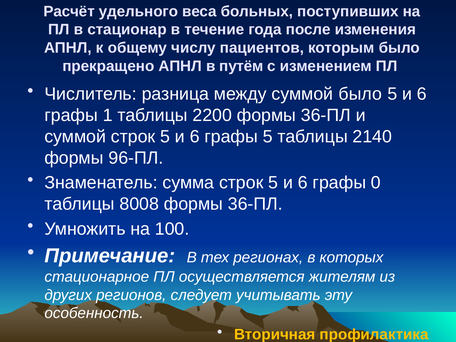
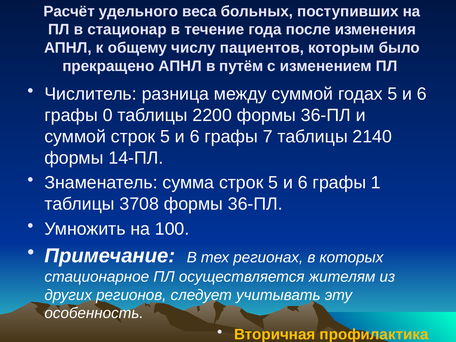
суммой было: было -> годах (360, 94)
1: 1 -> 0 (108, 115)
графы 5: 5 -> 7 (268, 137)
96-ПЛ: 96-ПЛ -> 14-ПЛ (136, 158)
0: 0 -> 1 (376, 183)
8008: 8008 -> 3708 (139, 204)
